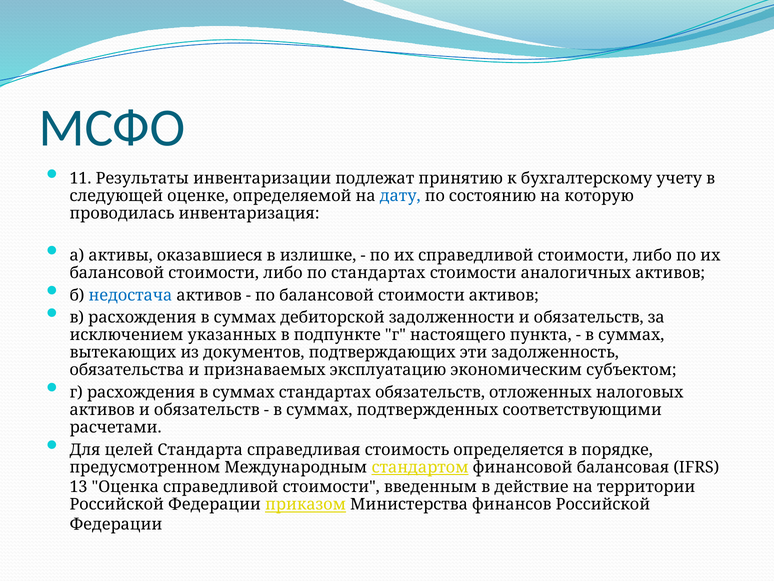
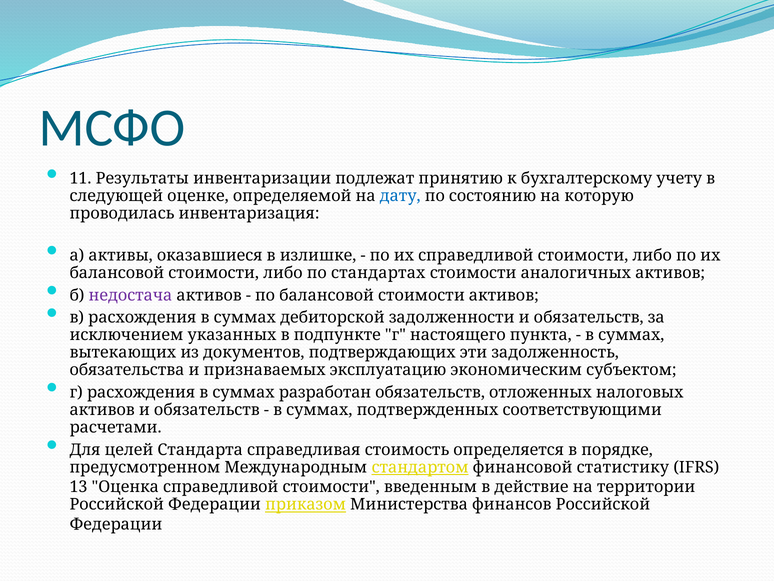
недостача colour: blue -> purple (130, 295)
суммах стандартах: стандартах -> разработан (325, 392)
балансовая: балансовая -> статистику (623, 467)
